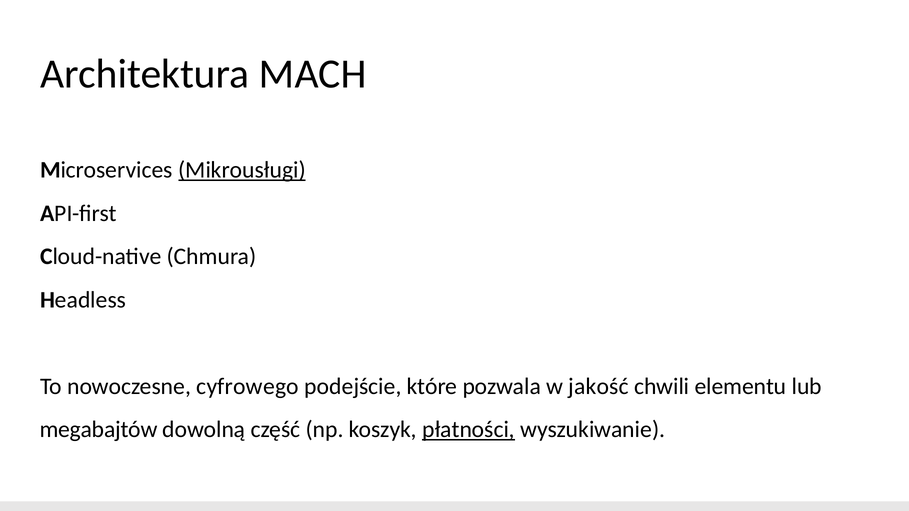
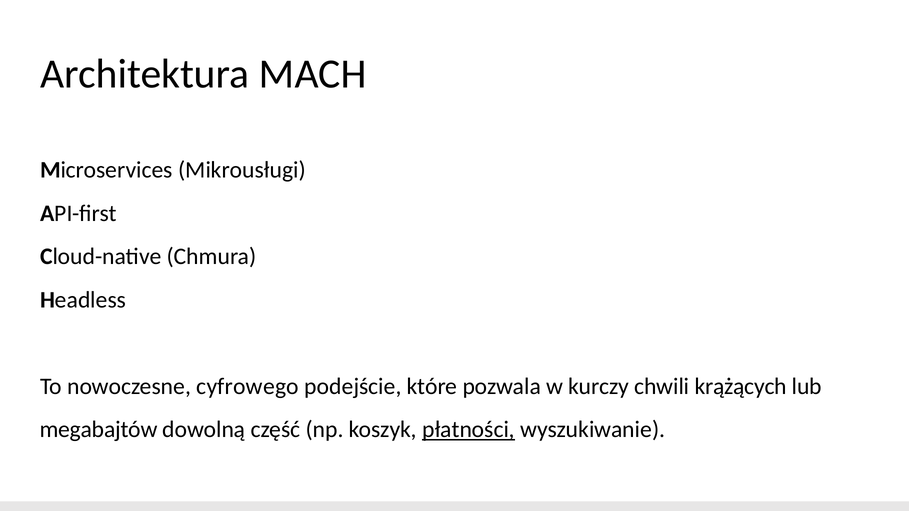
Mikrousługi underline: present -> none (242, 170)
jakość: jakość -> kurczy (599, 386)
elementu: elementu -> krążących (741, 386)
